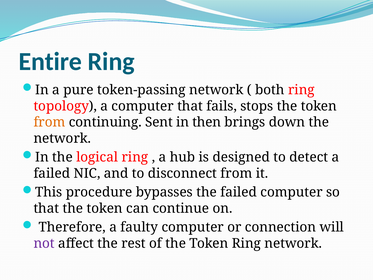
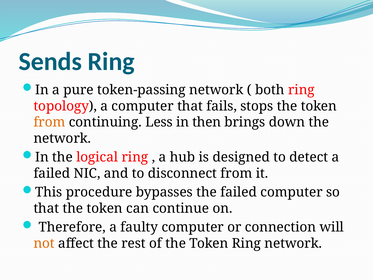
Entire: Entire -> Sends (50, 62)
Sent: Sent -> Less (159, 122)
not colour: purple -> orange (44, 243)
